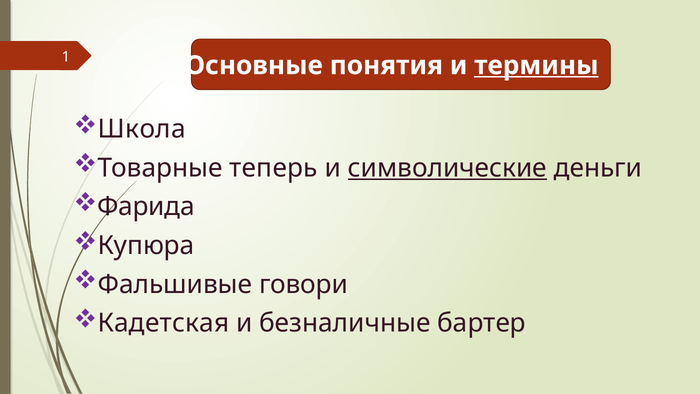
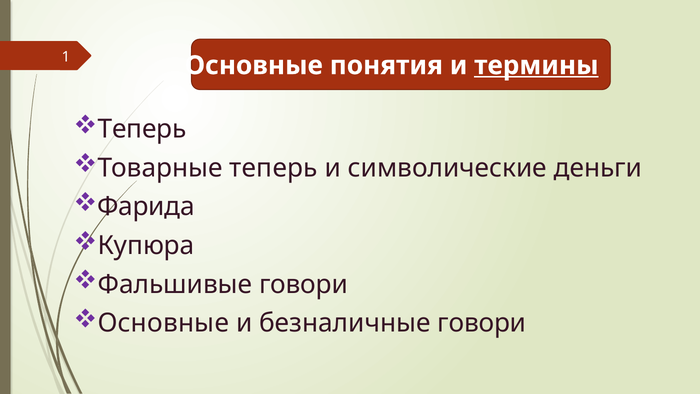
Школа: Школа -> Теперь (142, 129)
символические underline: present -> none (447, 168)
Кадетская: Кадетская -> Основные (163, 323)
безналичные бартер: бартер -> говори (482, 323)
